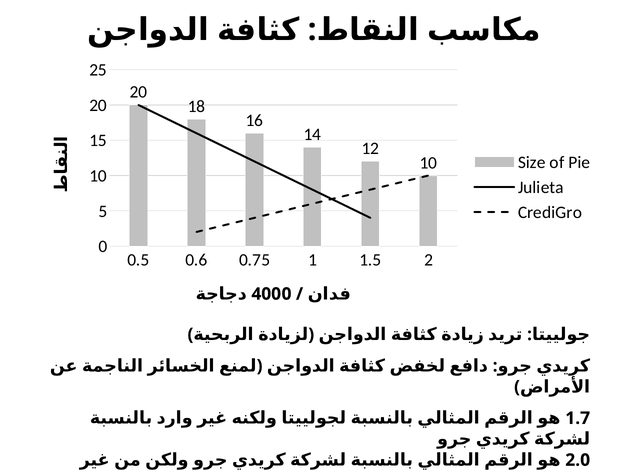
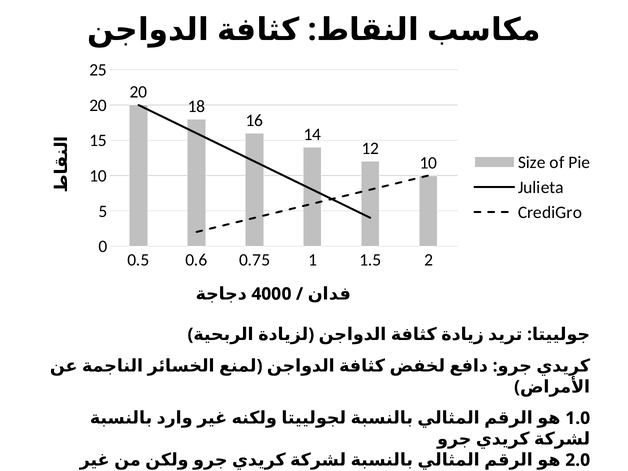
1.7: 1.7 -> 1.0 (578, 418)
